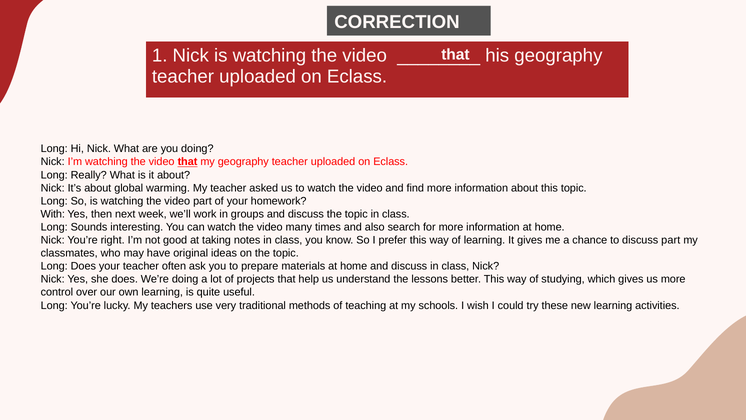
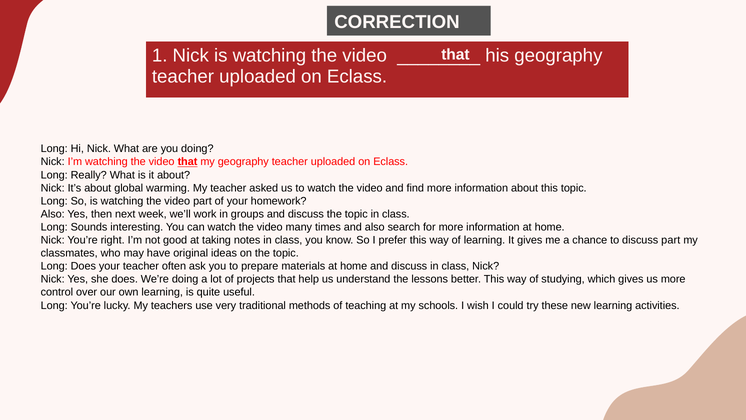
With: With -> Also (53, 214)
